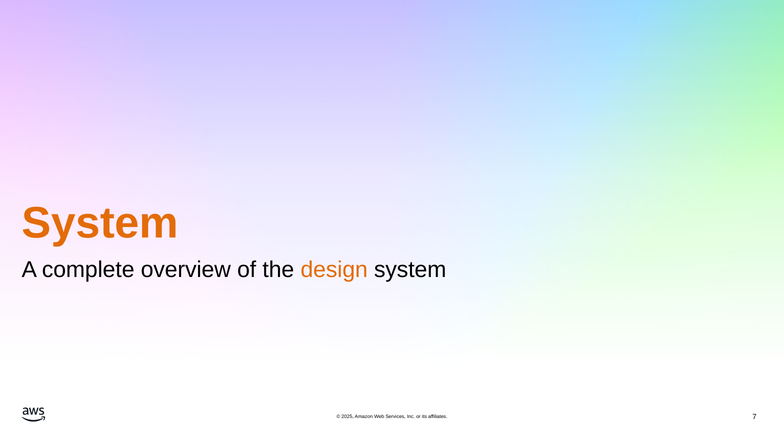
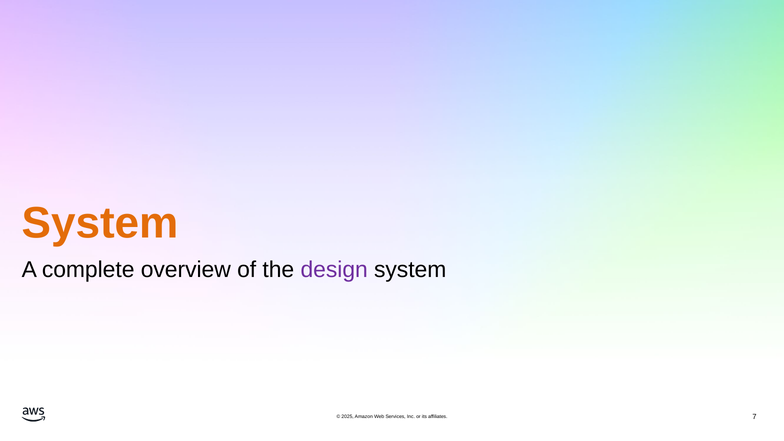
design colour: orange -> purple (334, 270)
